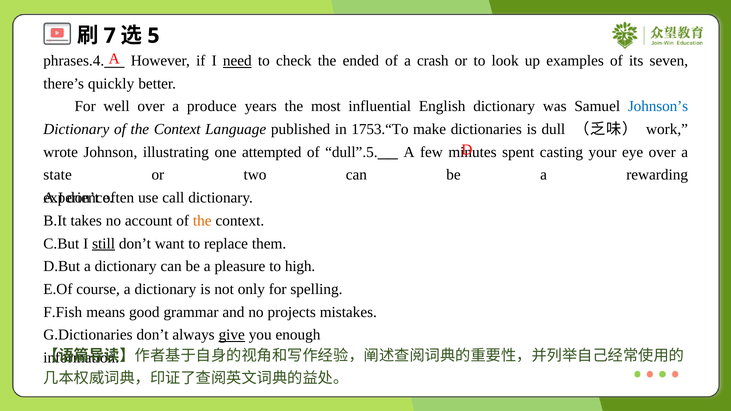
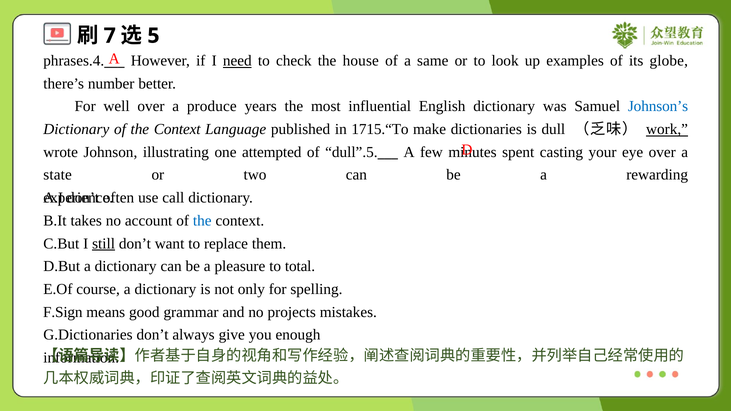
ended: ended -> house (361, 61)
crash: crash -> same (433, 61)
seven: seven -> globe (669, 61)
quickly: quickly -> number (111, 84)
1753.“To: 1753.“To -> 1715.“To (380, 129)
work underline: none -> present (667, 129)
the colour: orange -> blue (202, 221)
high: high -> total (300, 267)
F.Fish: F.Fish -> F.Sign (63, 312)
give underline: present -> none (232, 335)
